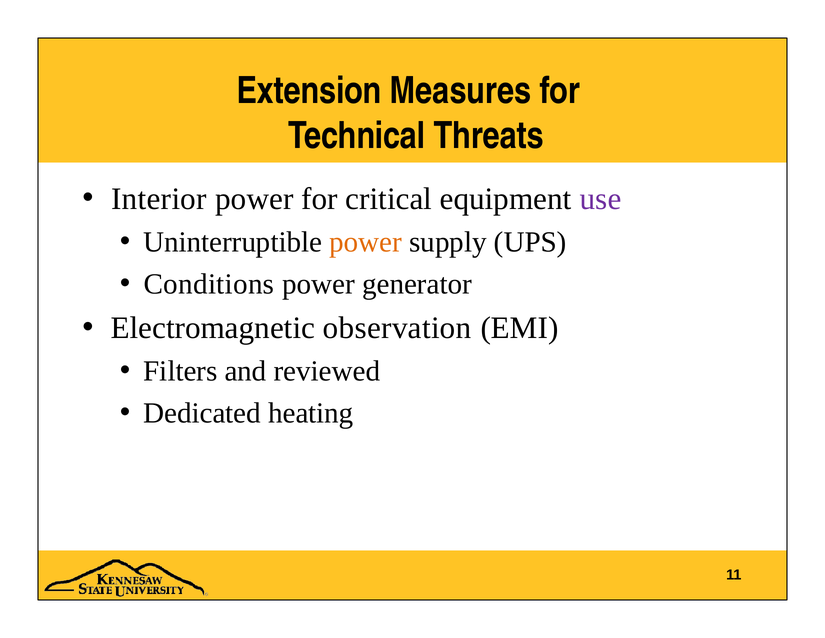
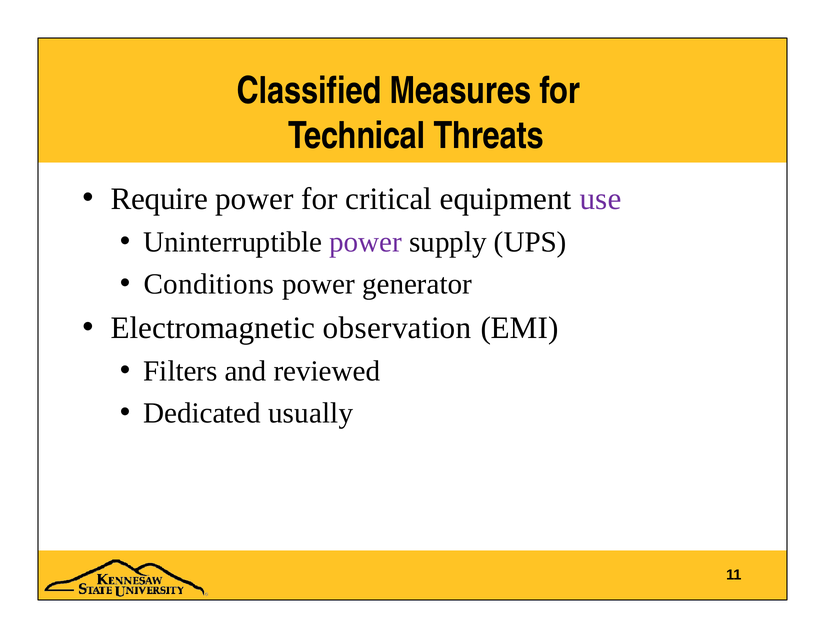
Extension: Extension -> Classified (309, 91)
Interior: Interior -> Require (159, 199)
power colour: orange -> purple (366, 242)
heating: heating -> usually (311, 413)
